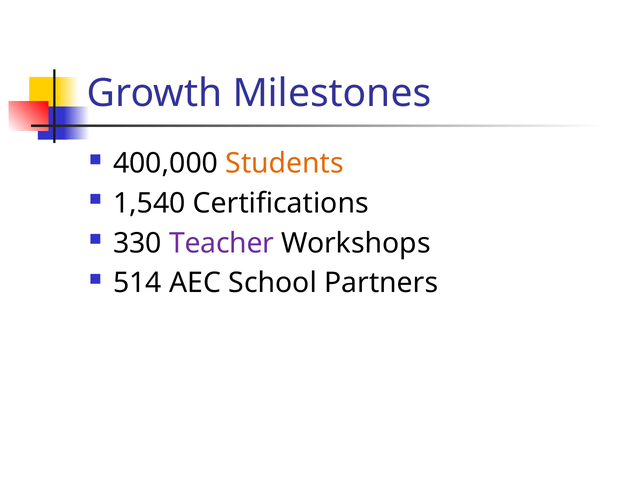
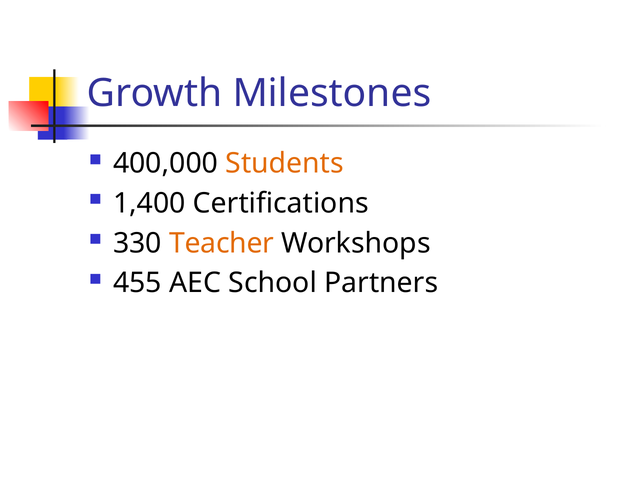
1,540: 1,540 -> 1,400 (149, 203)
Teacher colour: purple -> orange (222, 243)
514: 514 -> 455 (137, 283)
